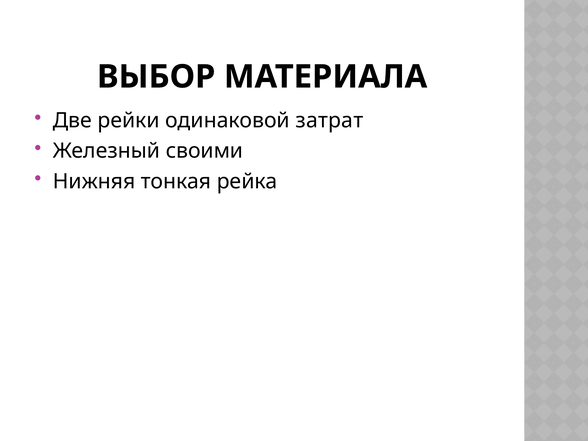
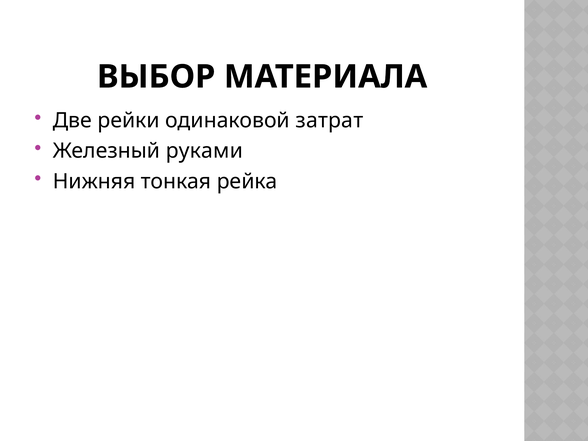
своими: своими -> руками (204, 151)
